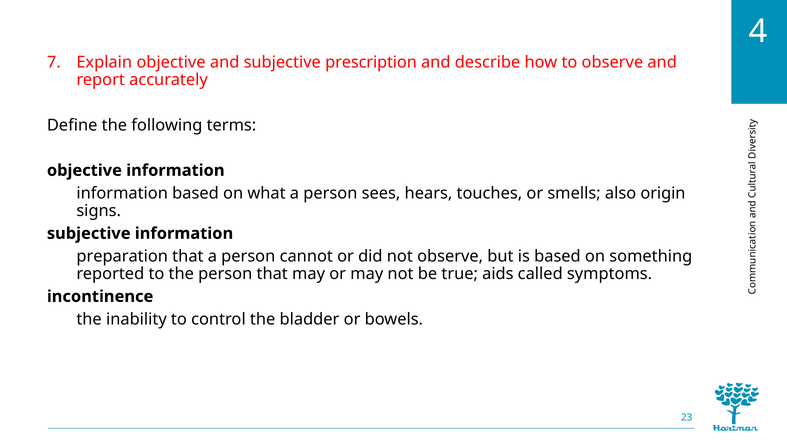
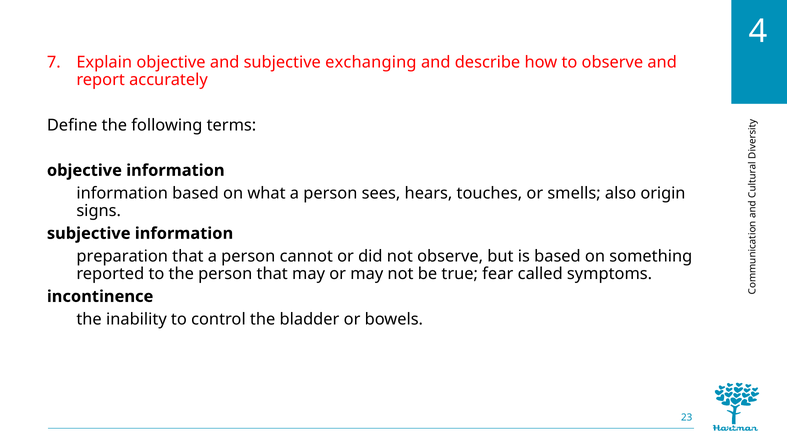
prescription: prescription -> exchanging (371, 62)
aids: aids -> fear (498, 274)
